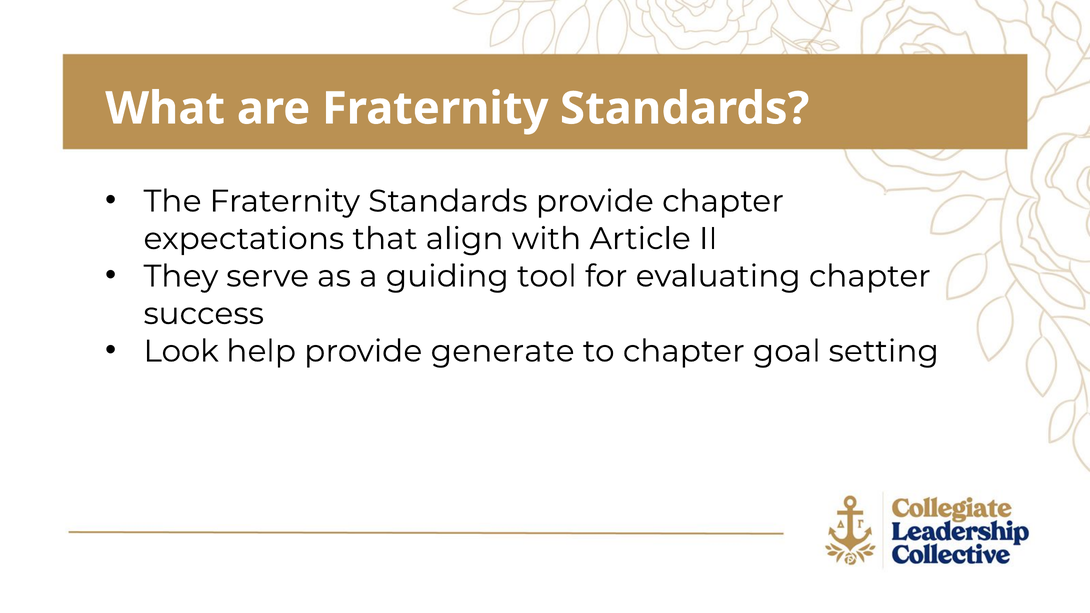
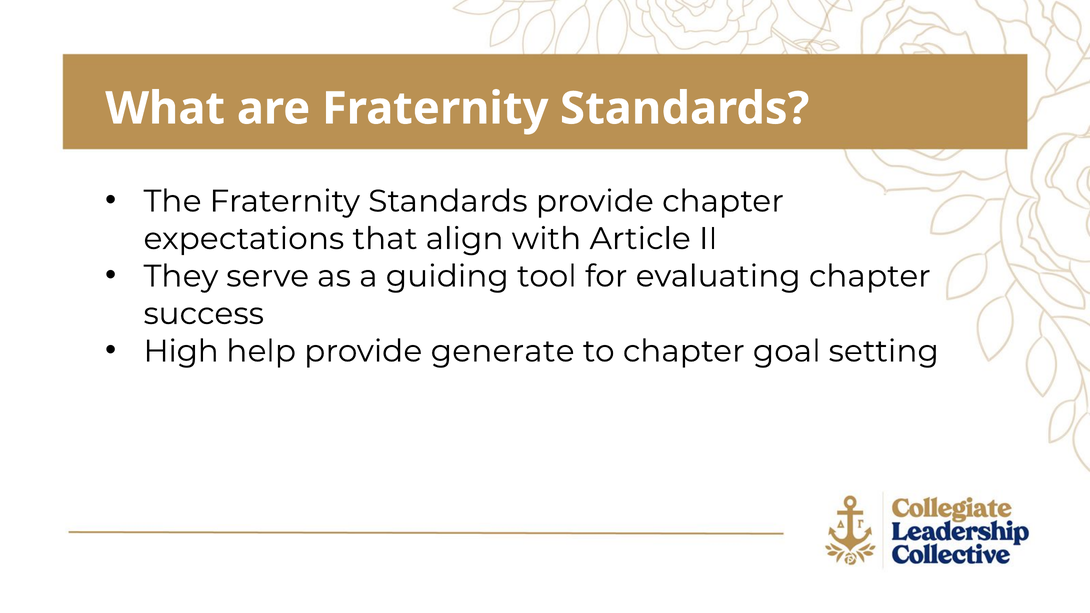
Look: Look -> High (181, 351)
